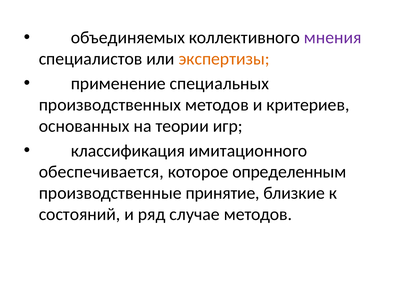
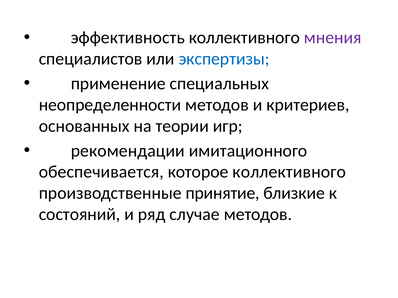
объединяемых: объединяемых -> эффективность (128, 38)
экспертизы colour: orange -> blue (224, 59)
производственных: производственных -> неопределенности (110, 105)
классификация: классификация -> рекомендации (128, 151)
которое определенным: определенным -> коллективного (289, 172)
